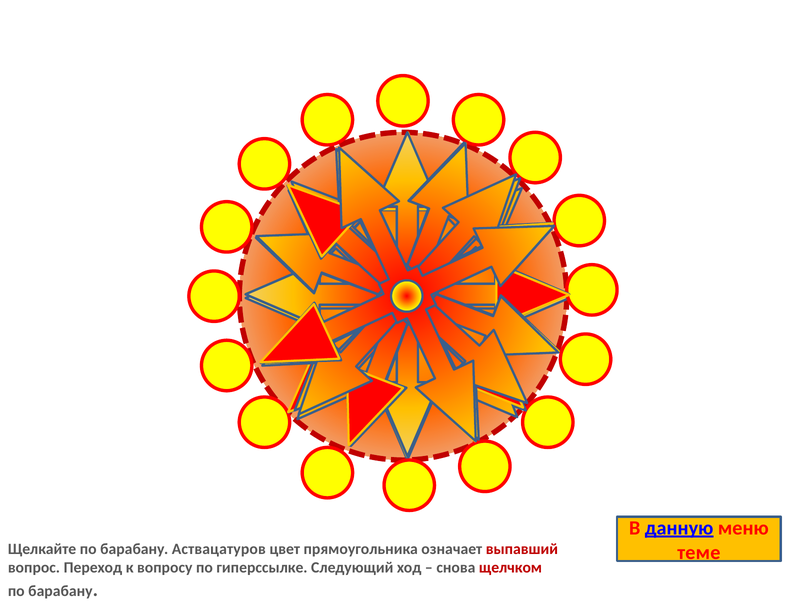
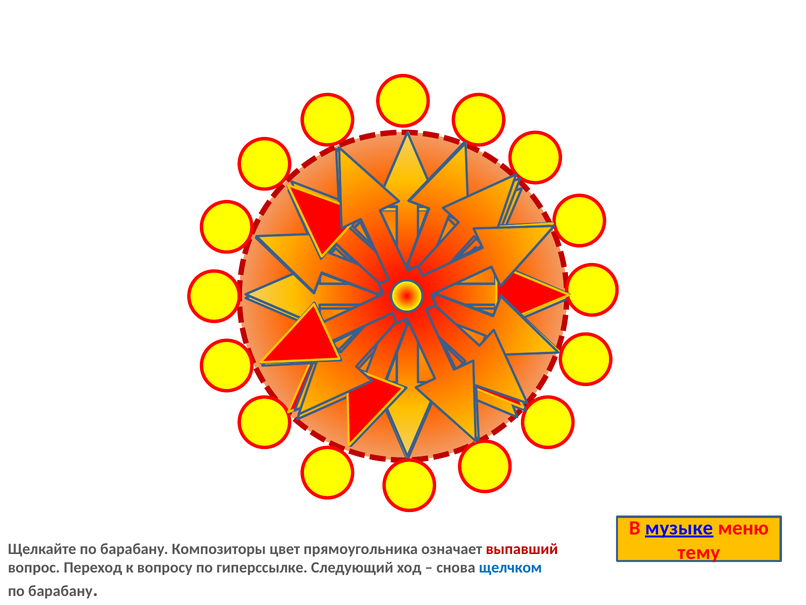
данную: данную -> музыке (679, 528)
Аствацатуров: Аствацатуров -> Композиторы (219, 548)
теме: теме -> тему (699, 552)
щелчком colour: red -> blue (511, 567)
